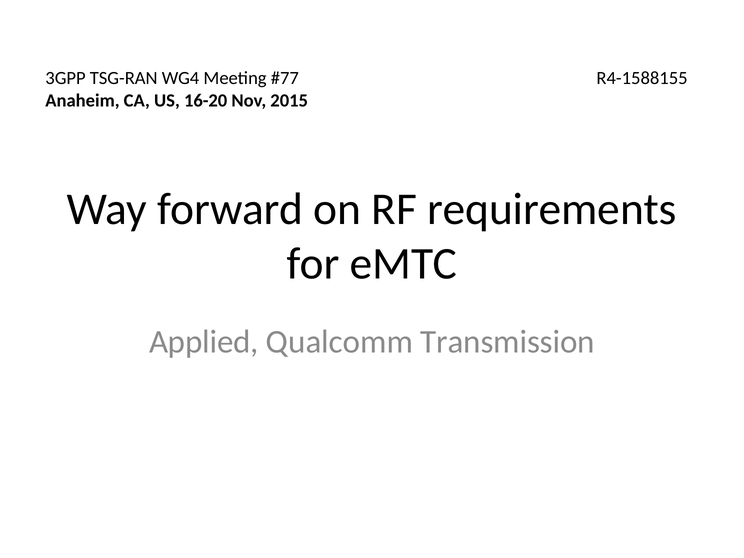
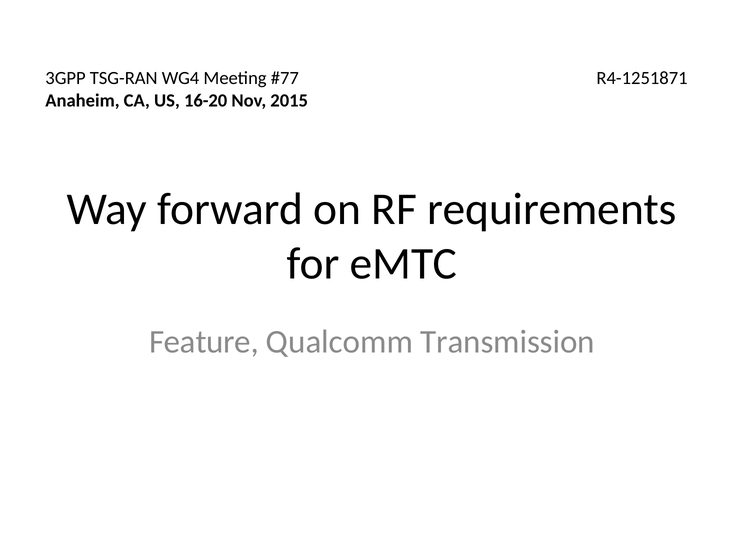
R4-1588155: R4-1588155 -> R4-1251871 (642, 78)
Applied: Applied -> Feature (204, 342)
